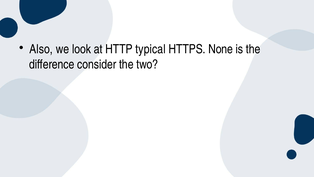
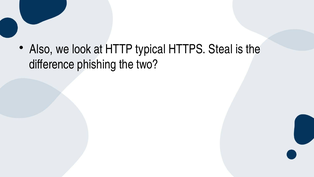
None: None -> Steal (221, 49)
consider: consider -> phishing (97, 64)
